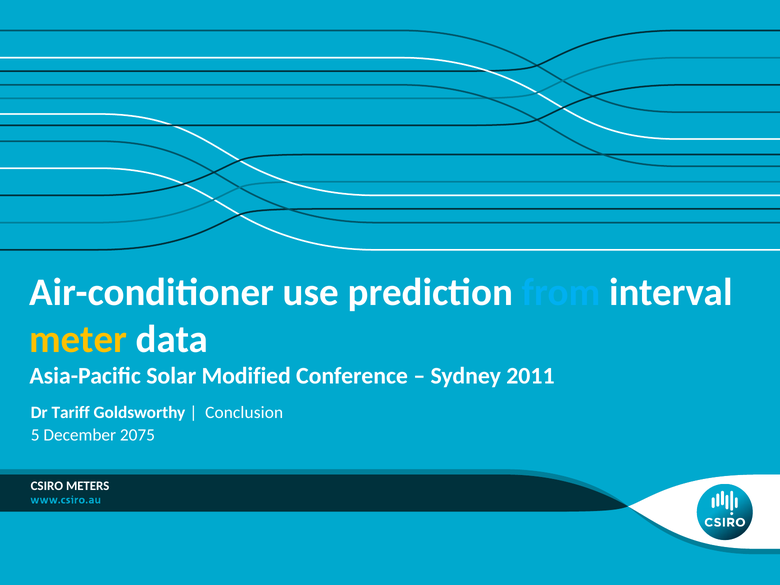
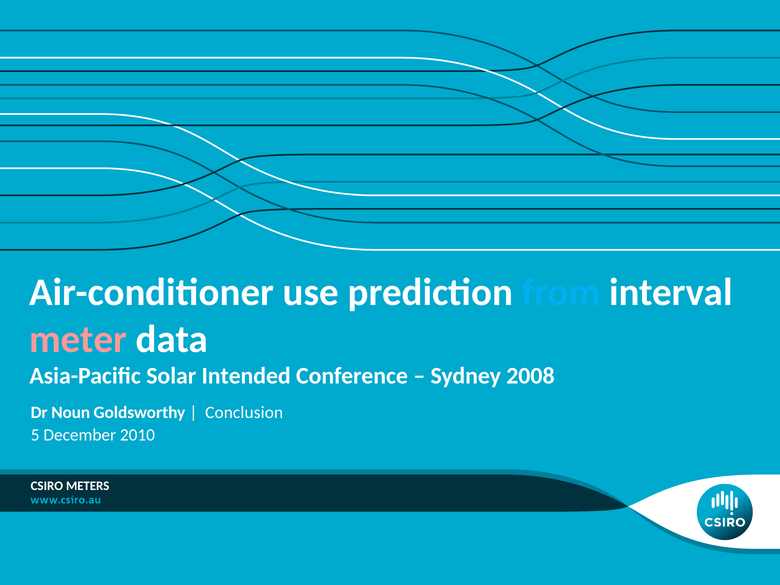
meter colour: yellow -> pink (78, 339)
Modified: Modified -> Intended (246, 376)
2011: 2011 -> 2008 (530, 376)
Tariff: Tariff -> Noun (71, 413)
2075: 2075 -> 2010 (137, 435)
